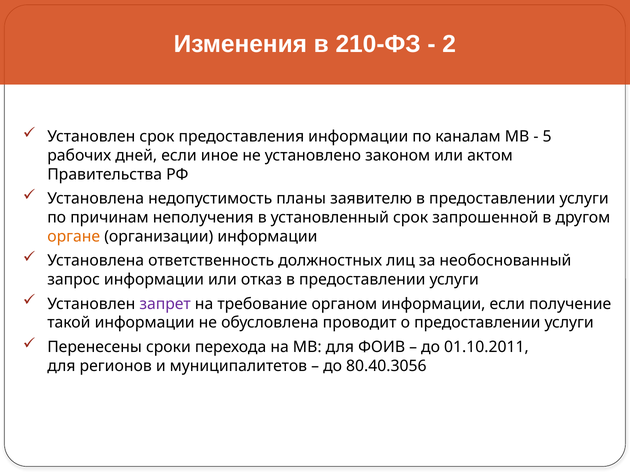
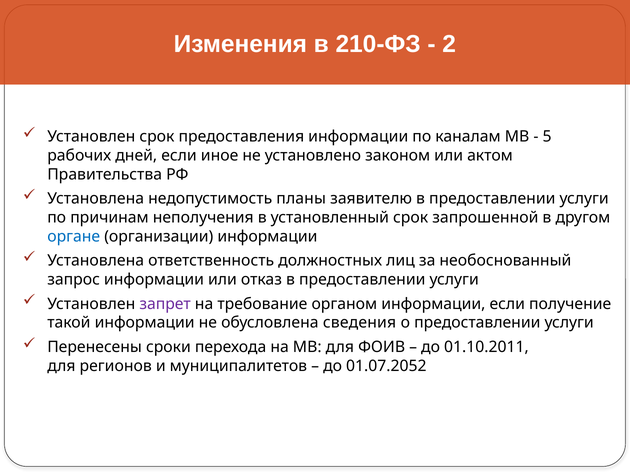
органе colour: orange -> blue (74, 236)
проводит: проводит -> сведения (360, 322)
80.40.3056: 80.40.3056 -> 01.07.2052 (386, 366)
